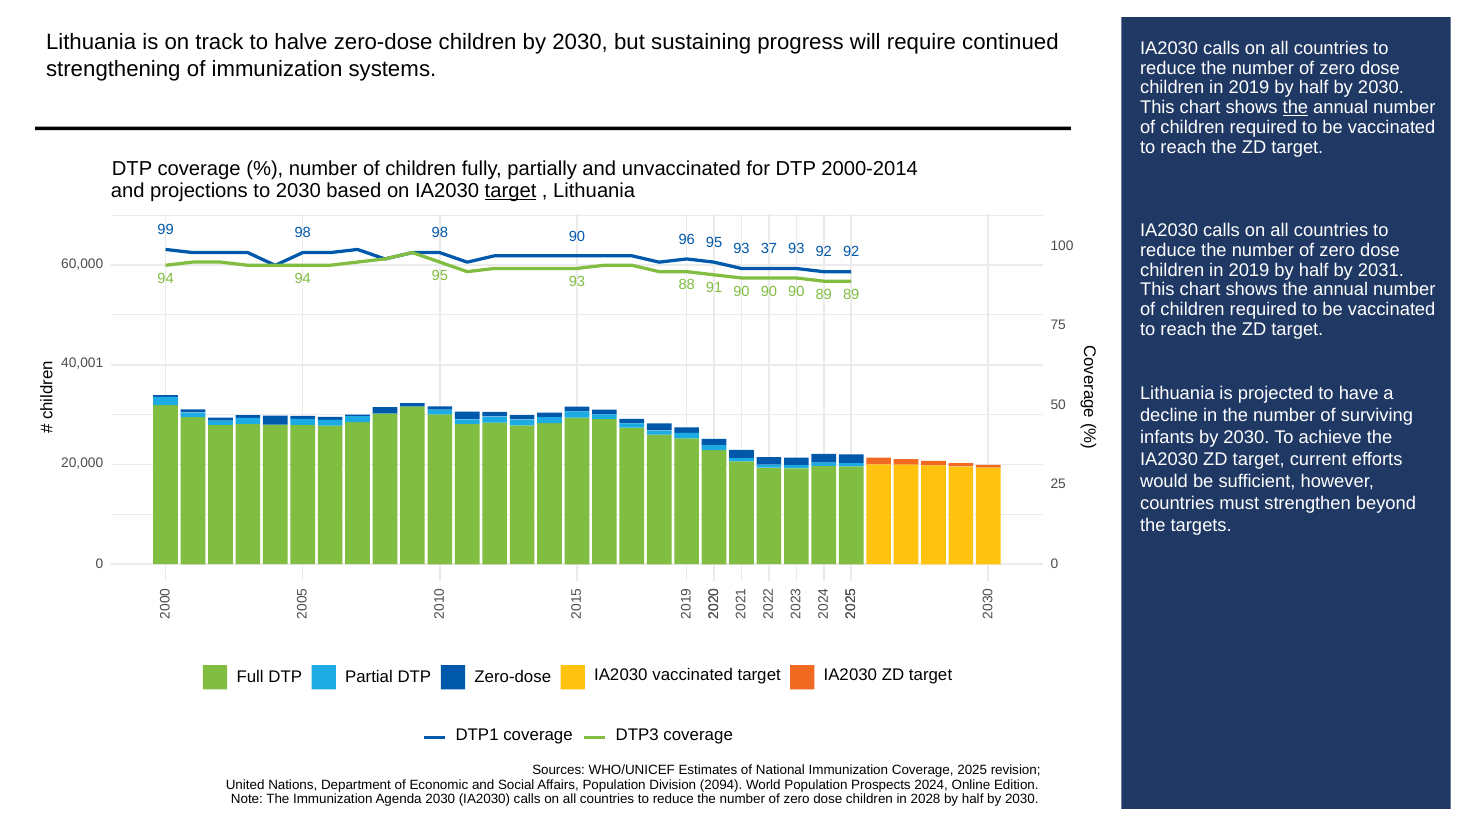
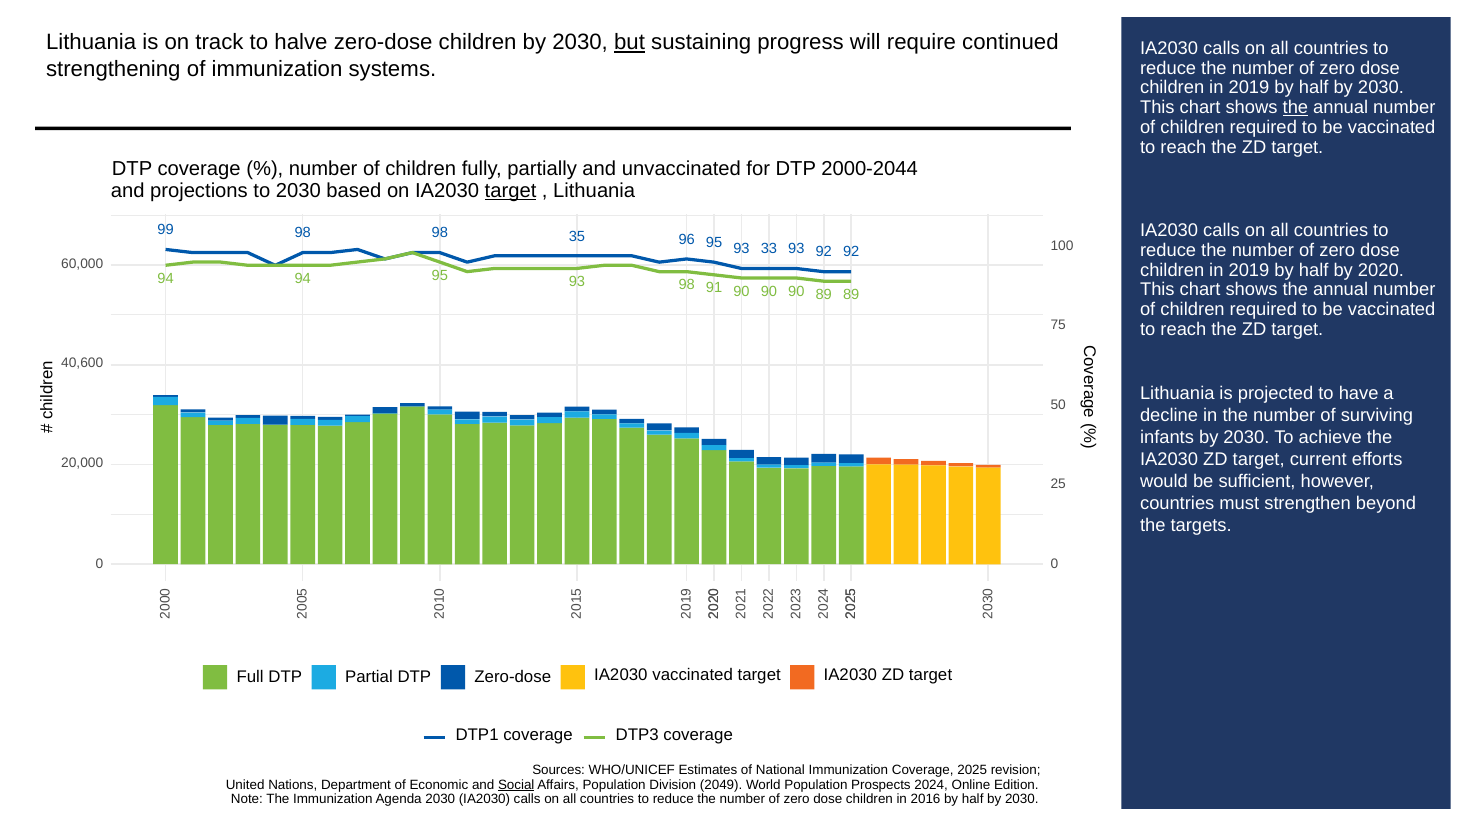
but underline: none -> present (630, 42)
2000-2014: 2000-2014 -> 2000-2044 (870, 169)
98 90: 90 -> 35 (577, 236)
37: 37 -> 33 (769, 249)
2031: 2031 -> 2020 (1381, 270)
93 88: 88 -> 98 (687, 285)
40,001: 40,001 -> 40,600 (82, 363)
Social underline: none -> present (516, 785)
2094: 2094 -> 2049 (721, 785)
2028: 2028 -> 2016 (926, 800)
